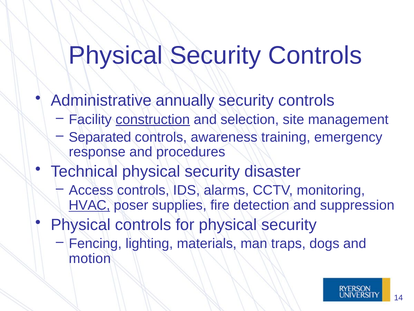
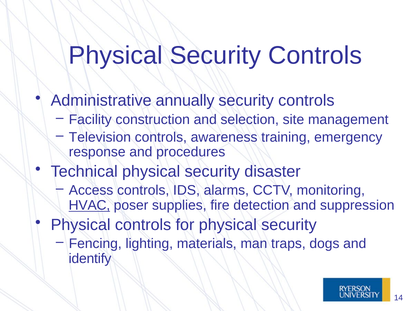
construction underline: present -> none (153, 119)
Separated: Separated -> Television (100, 137)
motion: motion -> identify (90, 258)
